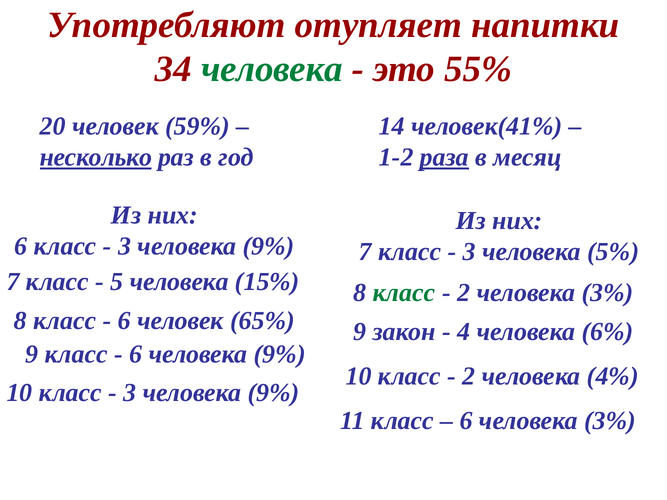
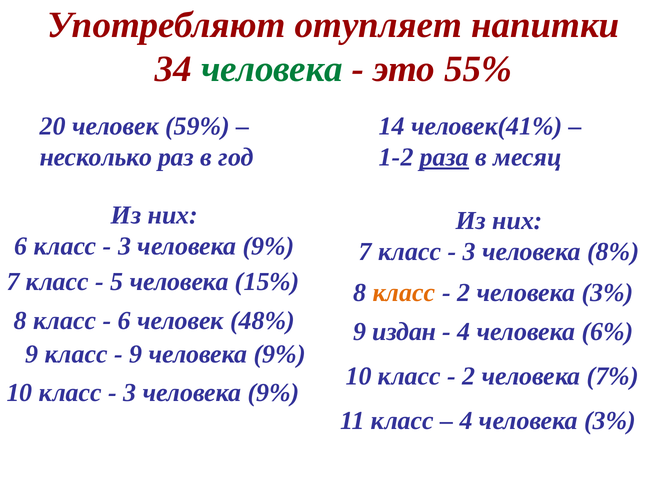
несколько underline: present -> none (96, 157)
5%: 5% -> 8% (613, 252)
класс colour: green -> orange (404, 293)
65%: 65% -> 48% (262, 321)
закон: закон -> издан (404, 332)
6: 6 -> 9 (136, 354)
4%: 4% -> 7% (613, 376)
6: 6 -> 4 (466, 421)
